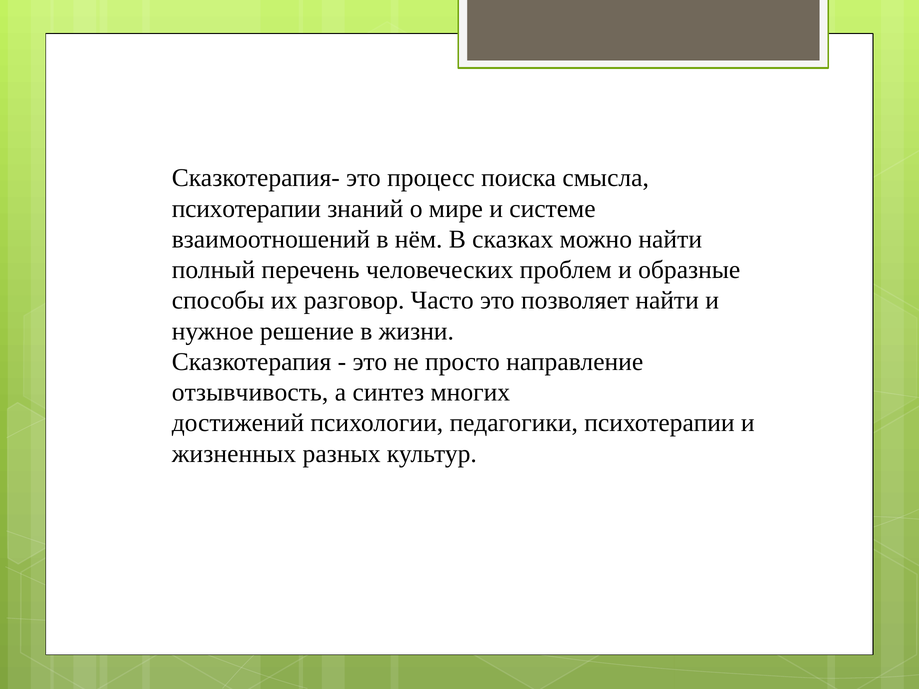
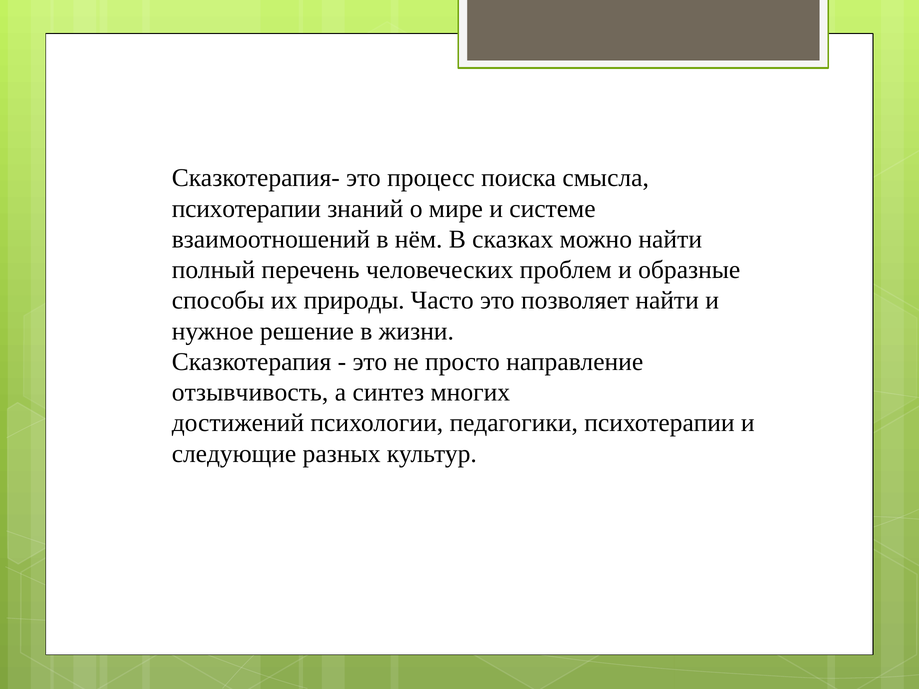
разговор: разговор -> природы (354, 301)
жизненных: жизненных -> следующие (234, 454)
